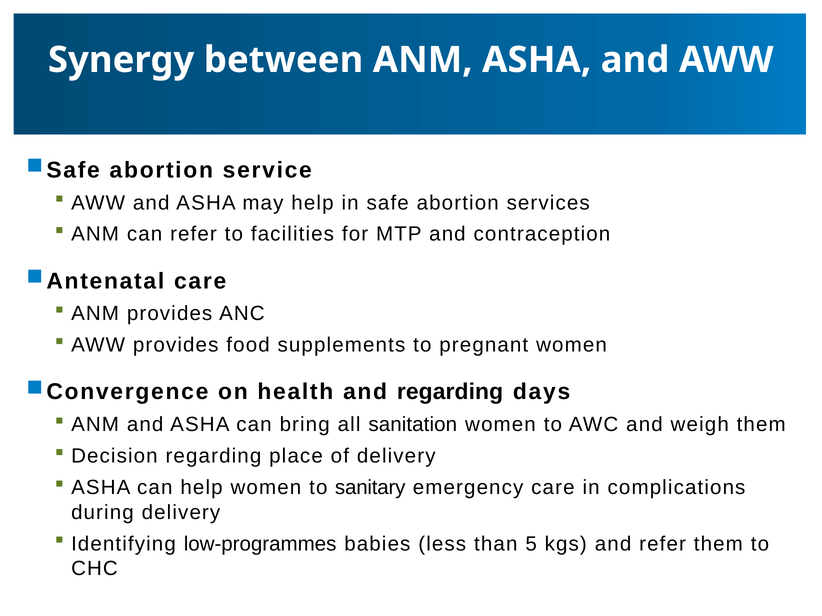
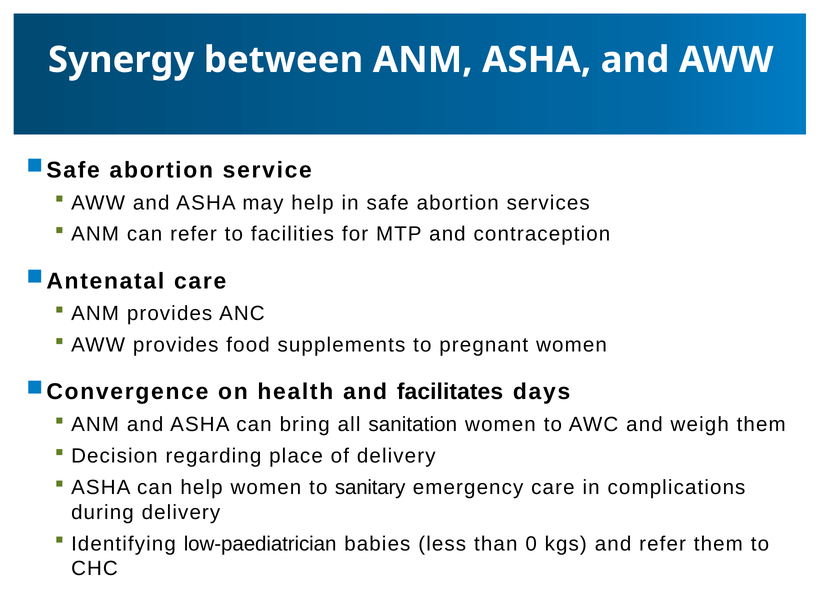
and regarding: regarding -> facilitates (450, 392)
low-programmes: low-programmes -> low-paediatrician (260, 544)
5: 5 -> 0 (531, 544)
